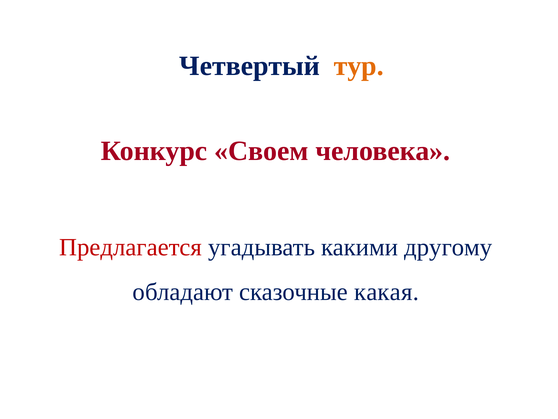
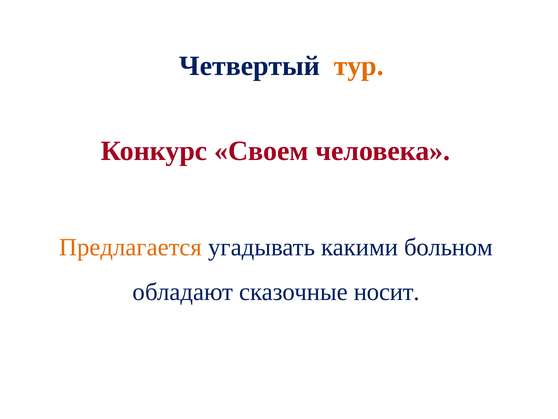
Предлагается colour: red -> orange (131, 247)
другому: другому -> больном (448, 247)
какая: какая -> носит (387, 292)
